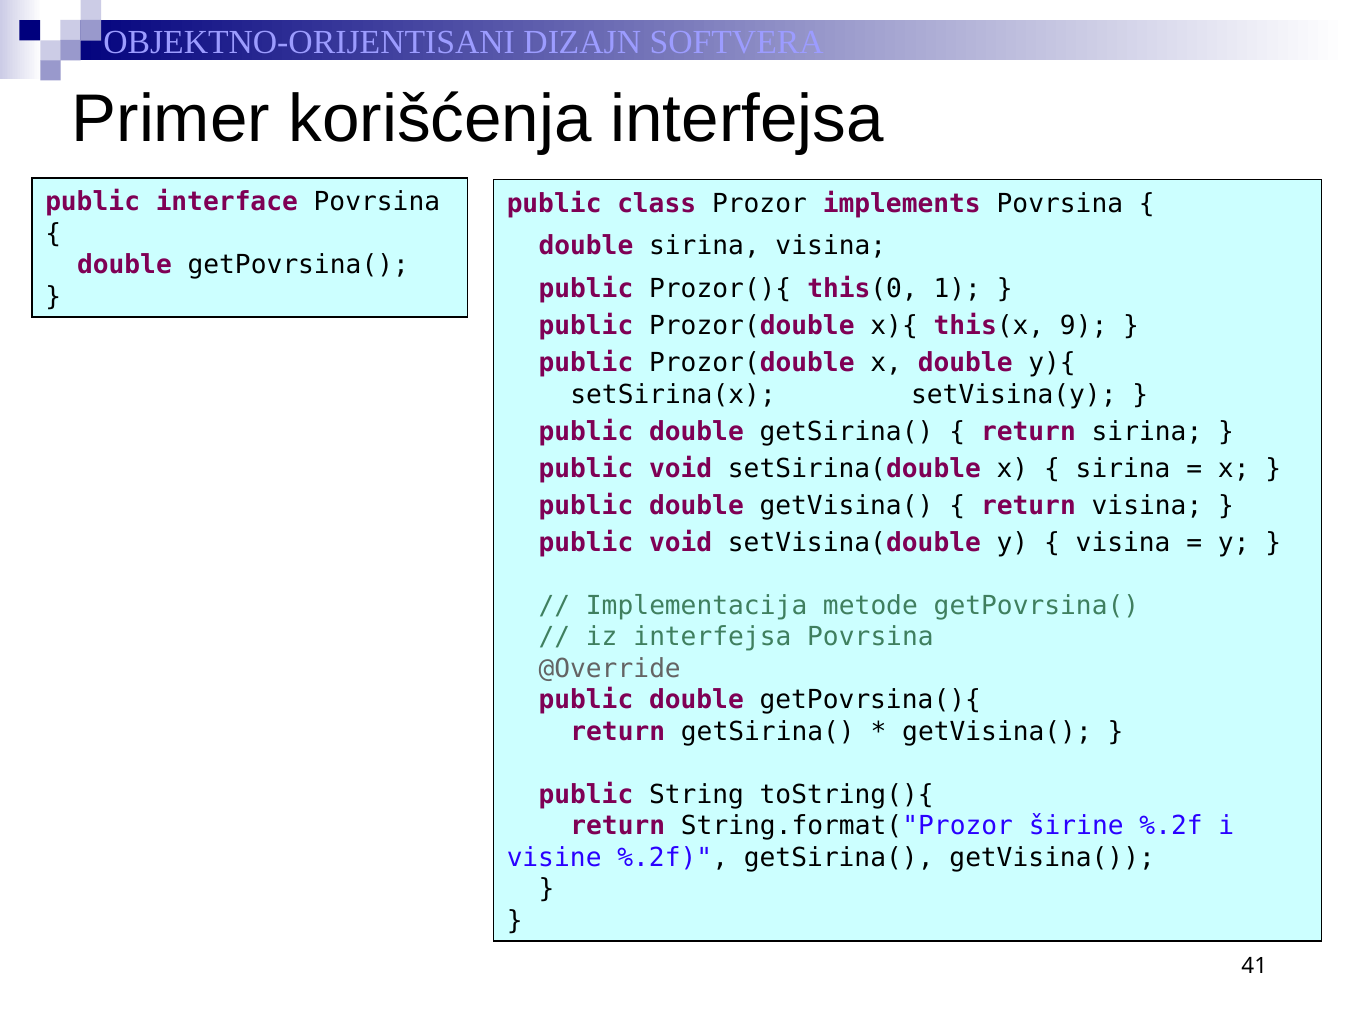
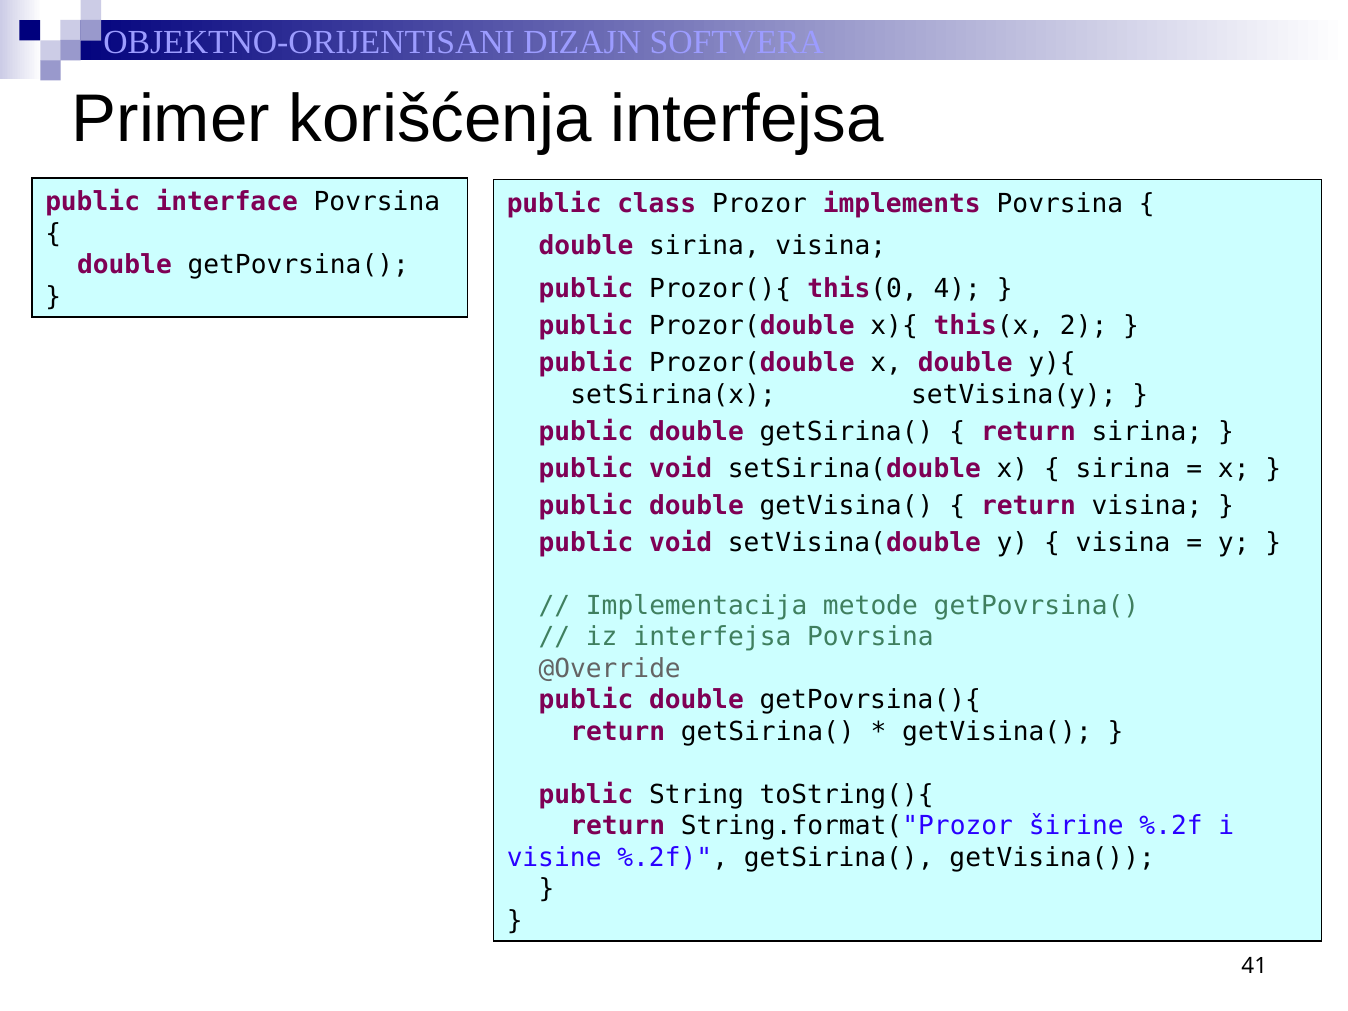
1: 1 -> 4 (957, 289)
9: 9 -> 2 (1084, 326)
